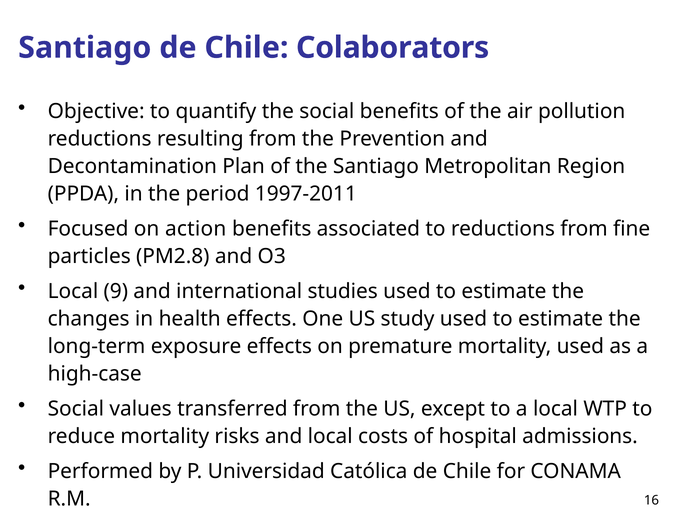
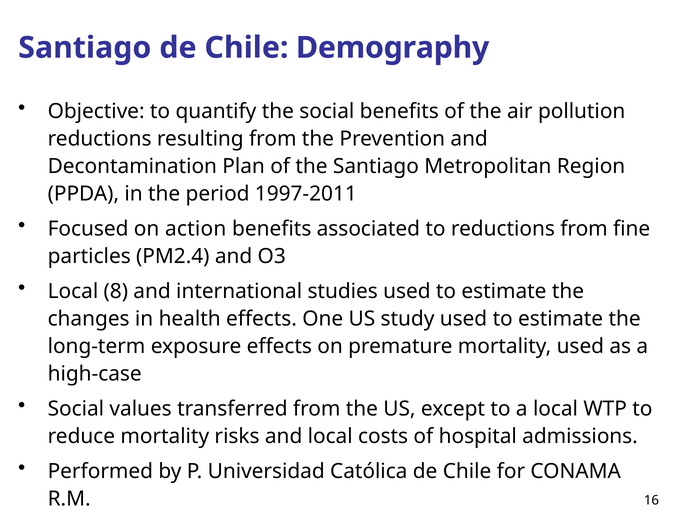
Colaborators: Colaborators -> Demography (393, 48)
PM2.8: PM2.8 -> PM2.4 (173, 256)
9: 9 -> 8 (116, 291)
